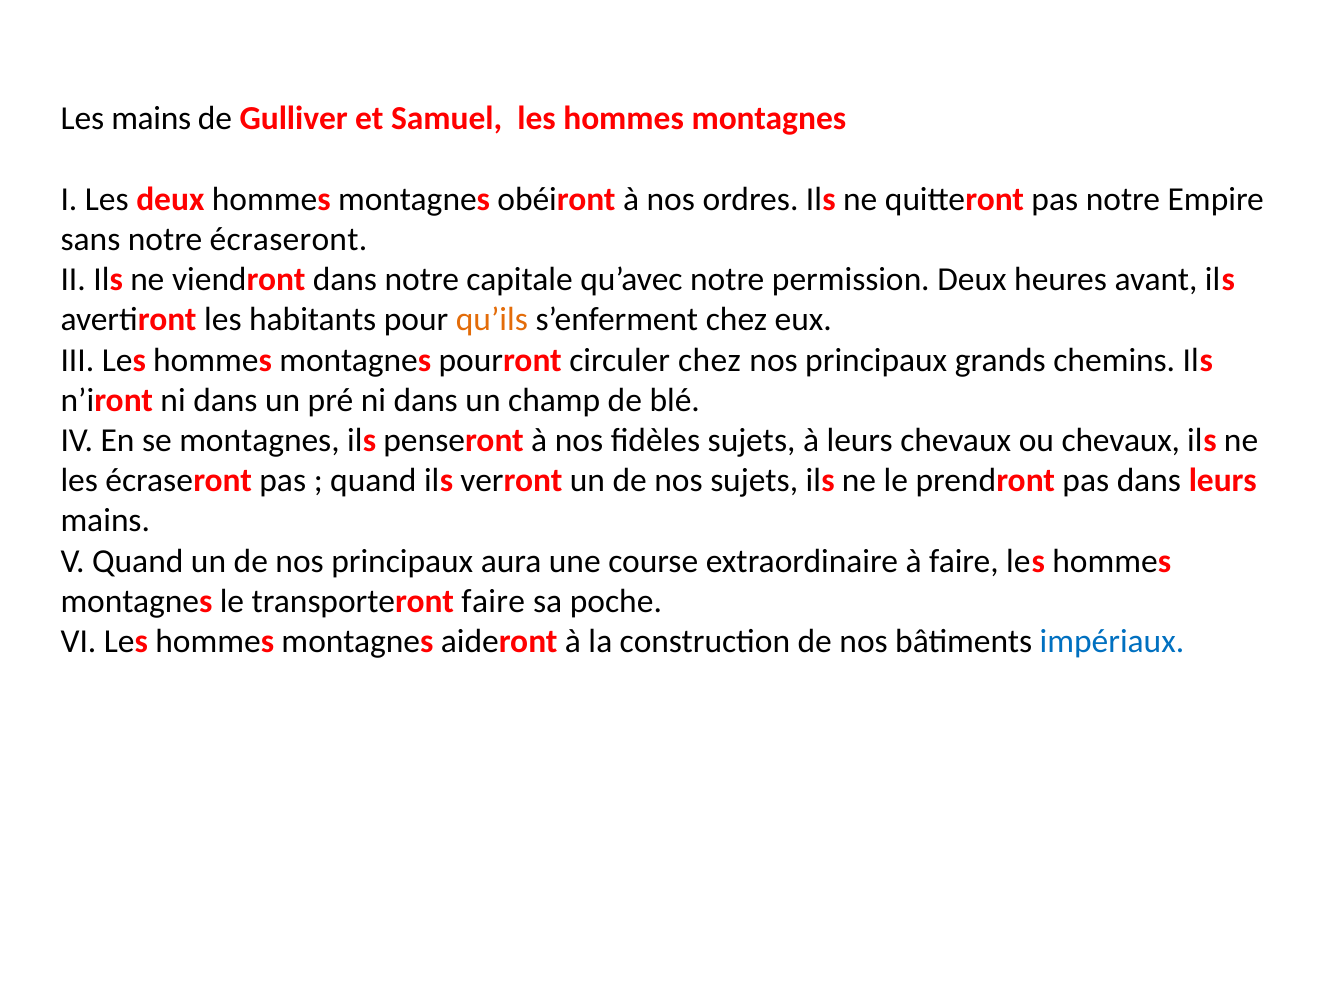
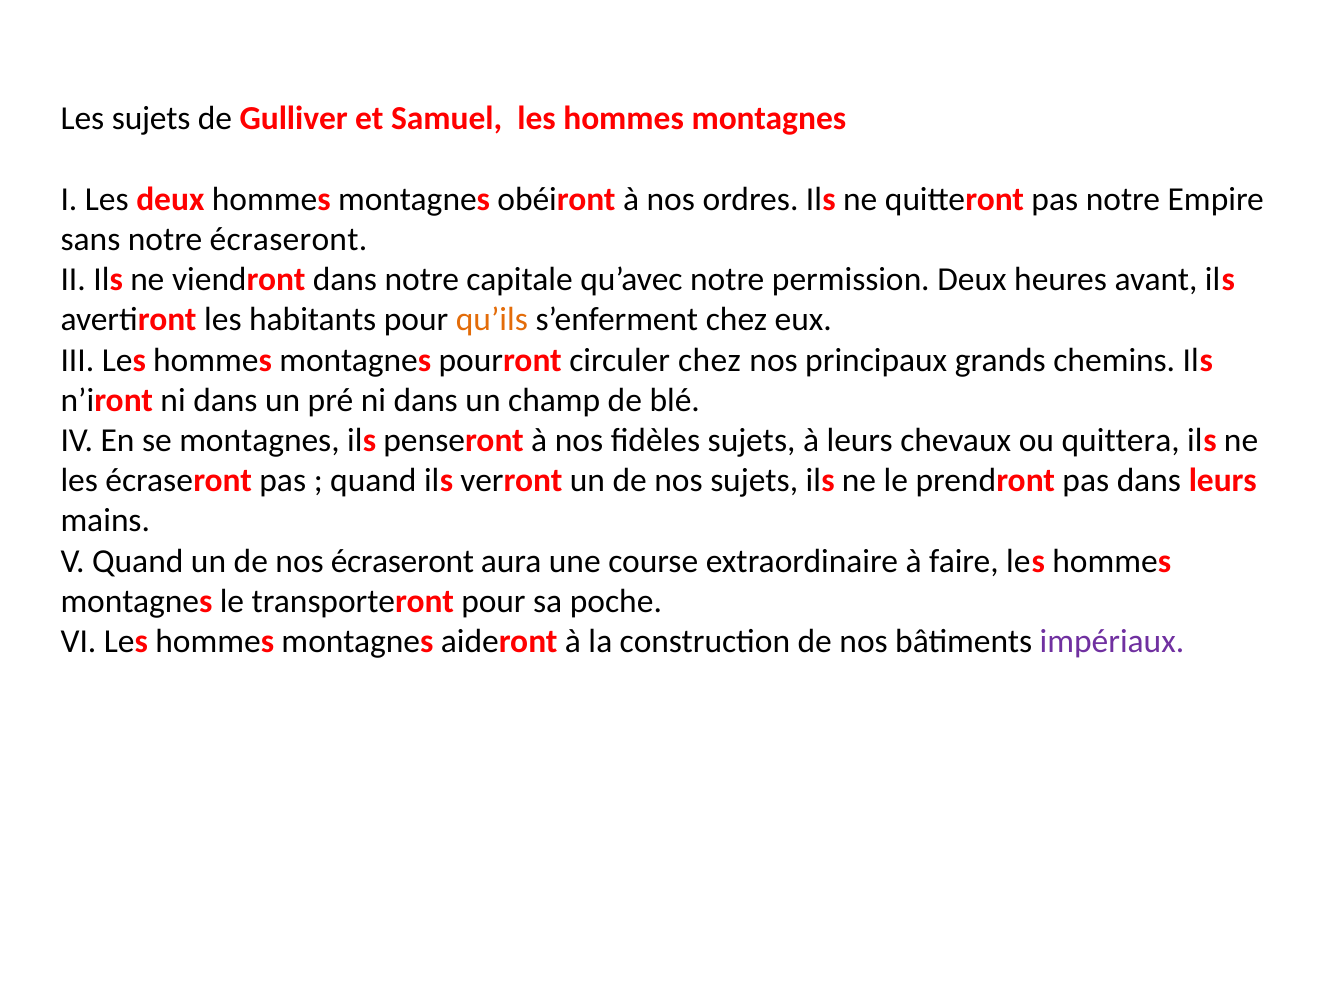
Les mains: mains -> sujets (151, 119)
ou chevaux: chevaux -> quittera (1121, 440)
de nos principaux: principaux -> écraseront (402, 561)
transporteront faire: faire -> pour (493, 601)
impériaux colour: blue -> purple (1112, 641)
